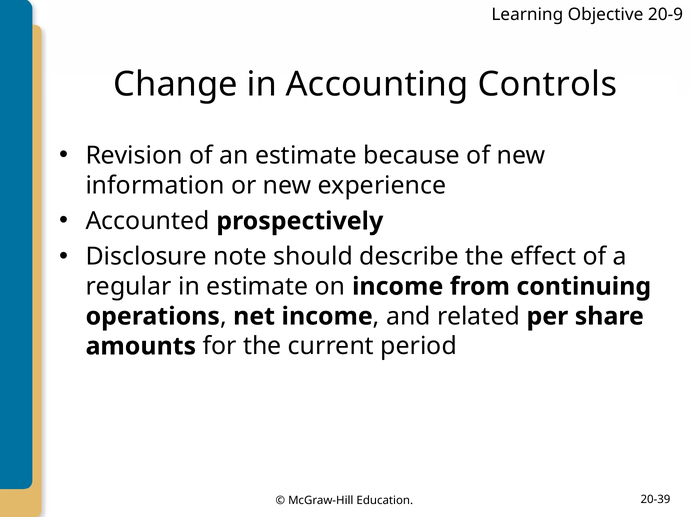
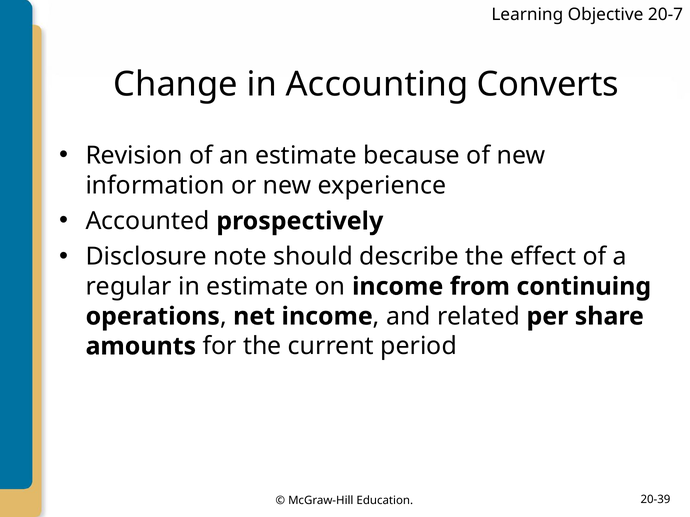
20-9: 20-9 -> 20-7 (665, 15)
Controls: Controls -> Converts (548, 84)
